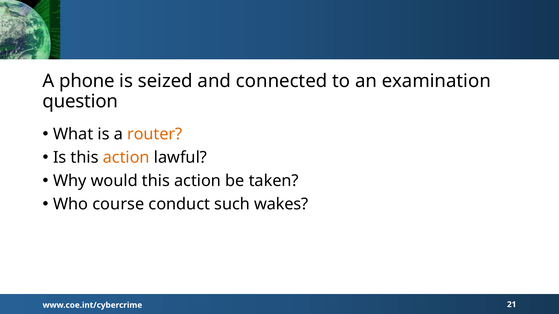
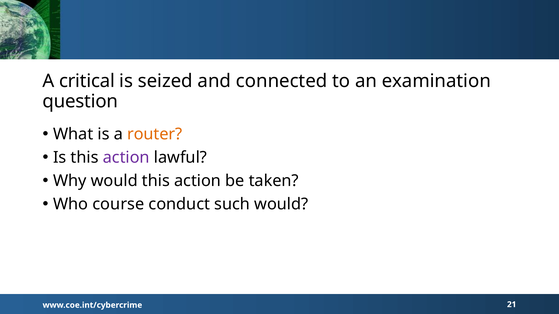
phone: phone -> critical (87, 81)
action colour: orange -> purple (126, 158)
such wakes: wakes -> would (281, 205)
